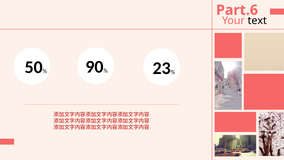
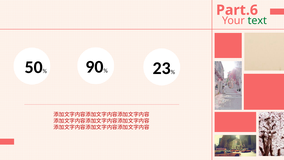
text colour: black -> green (257, 20)
